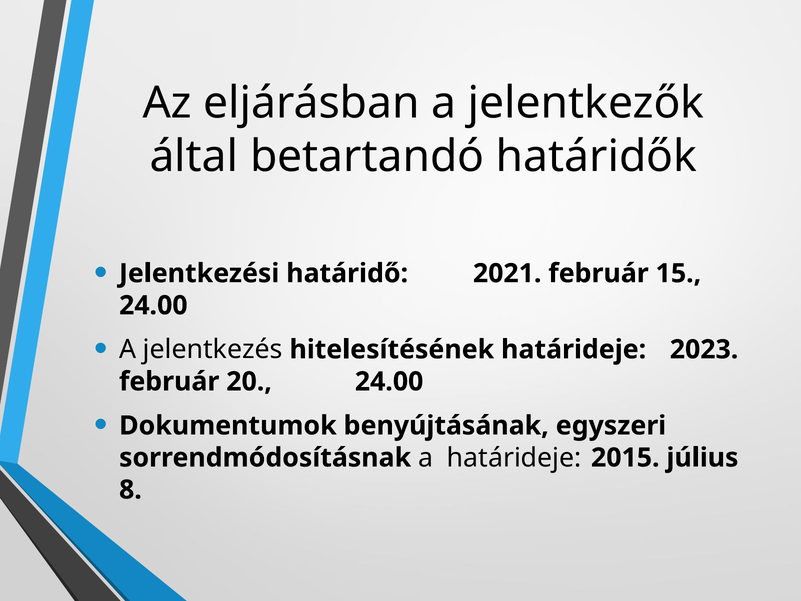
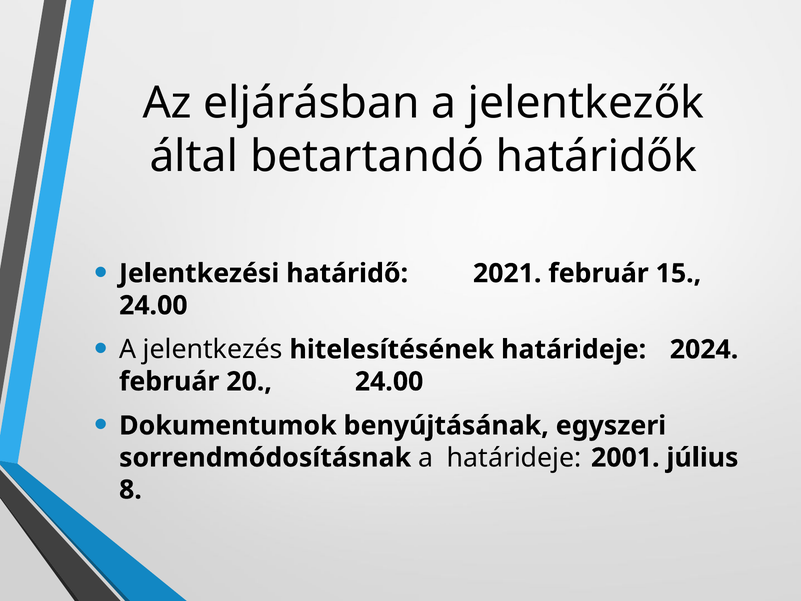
2023: 2023 -> 2024 (704, 349)
2015: 2015 -> 2001 (625, 458)
